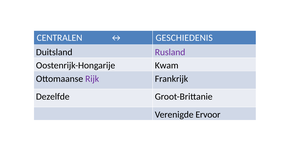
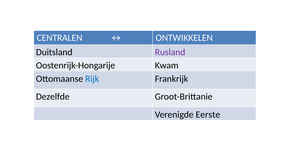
GESCHIEDENIS: GESCHIEDENIS -> ONTWIKKELEN (184, 38)
Rijk colour: purple -> blue (92, 79)
Ervoor: Ervoor -> Eerste (208, 115)
